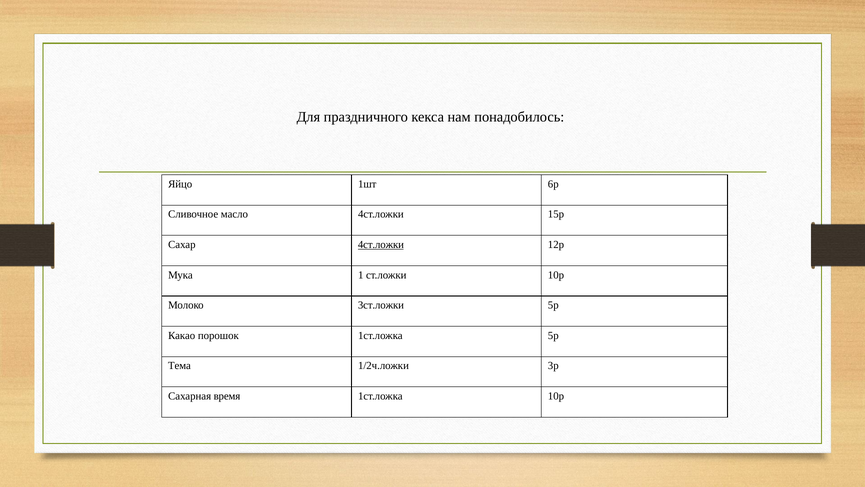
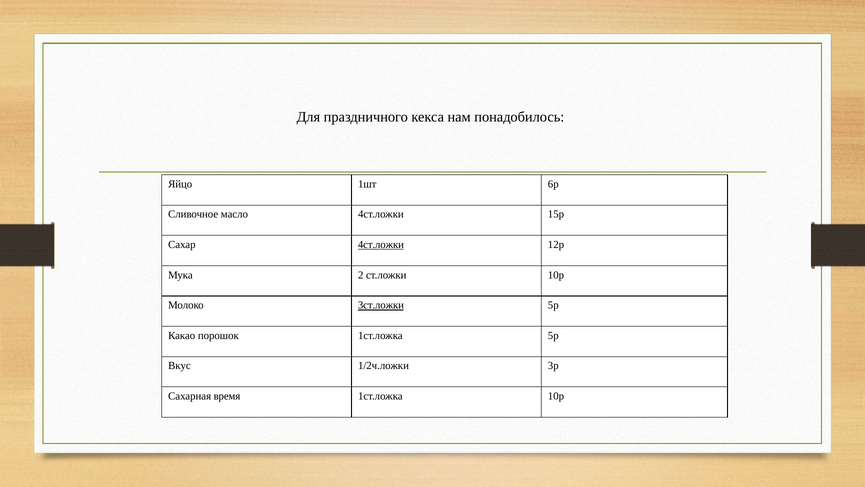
1: 1 -> 2 (361, 275)
3ст.ложки underline: none -> present (381, 305)
Тема: Тема -> Вкус (179, 366)
